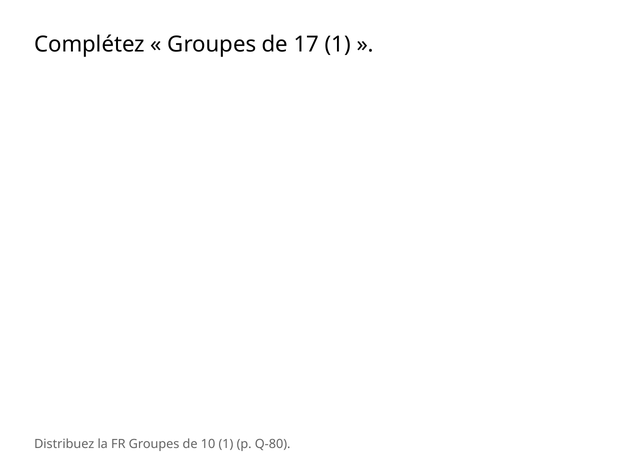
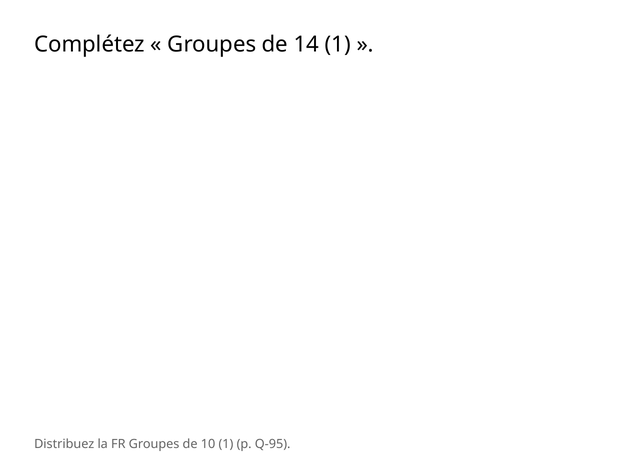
17: 17 -> 14 (306, 45)
Q-80: Q-80 -> Q-95 (273, 445)
